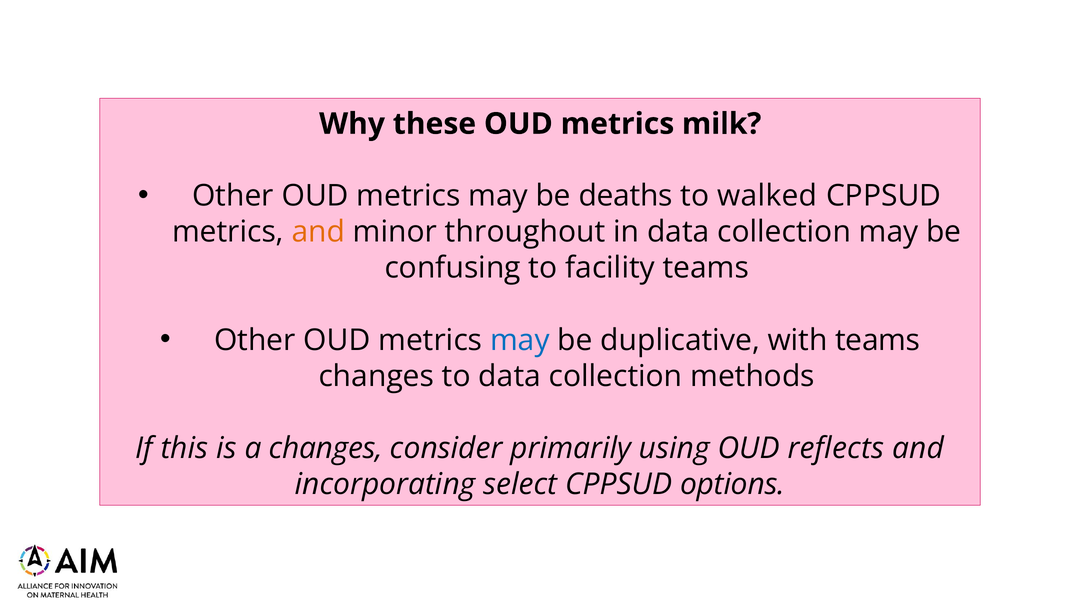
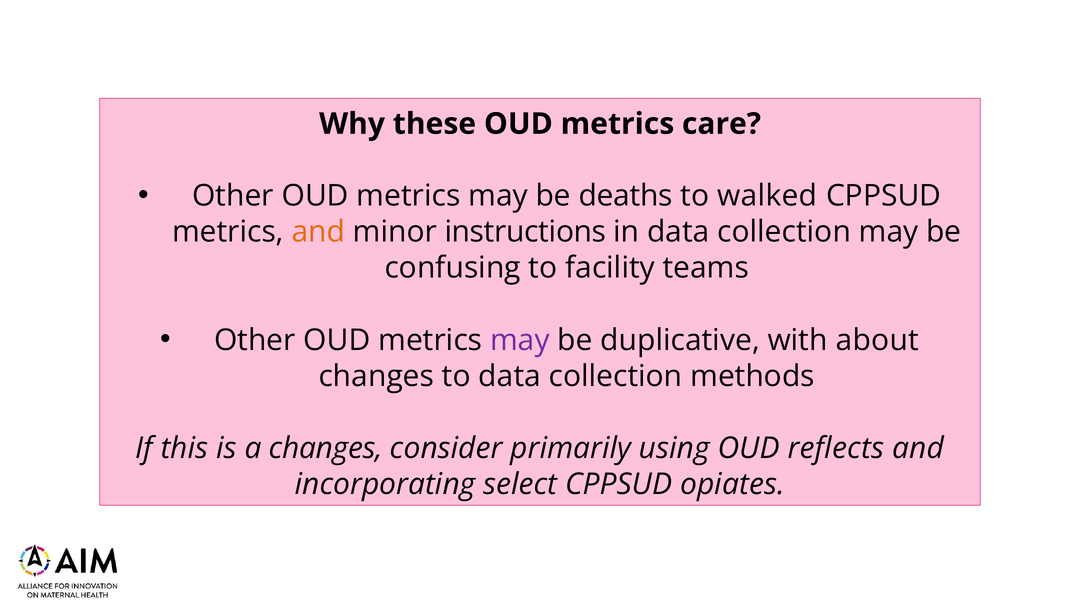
milk: milk -> care (722, 124)
throughout: throughout -> instructions (525, 232)
may colour: blue -> purple (520, 340)
with teams: teams -> about (877, 340)
options: options -> opiates (732, 484)
